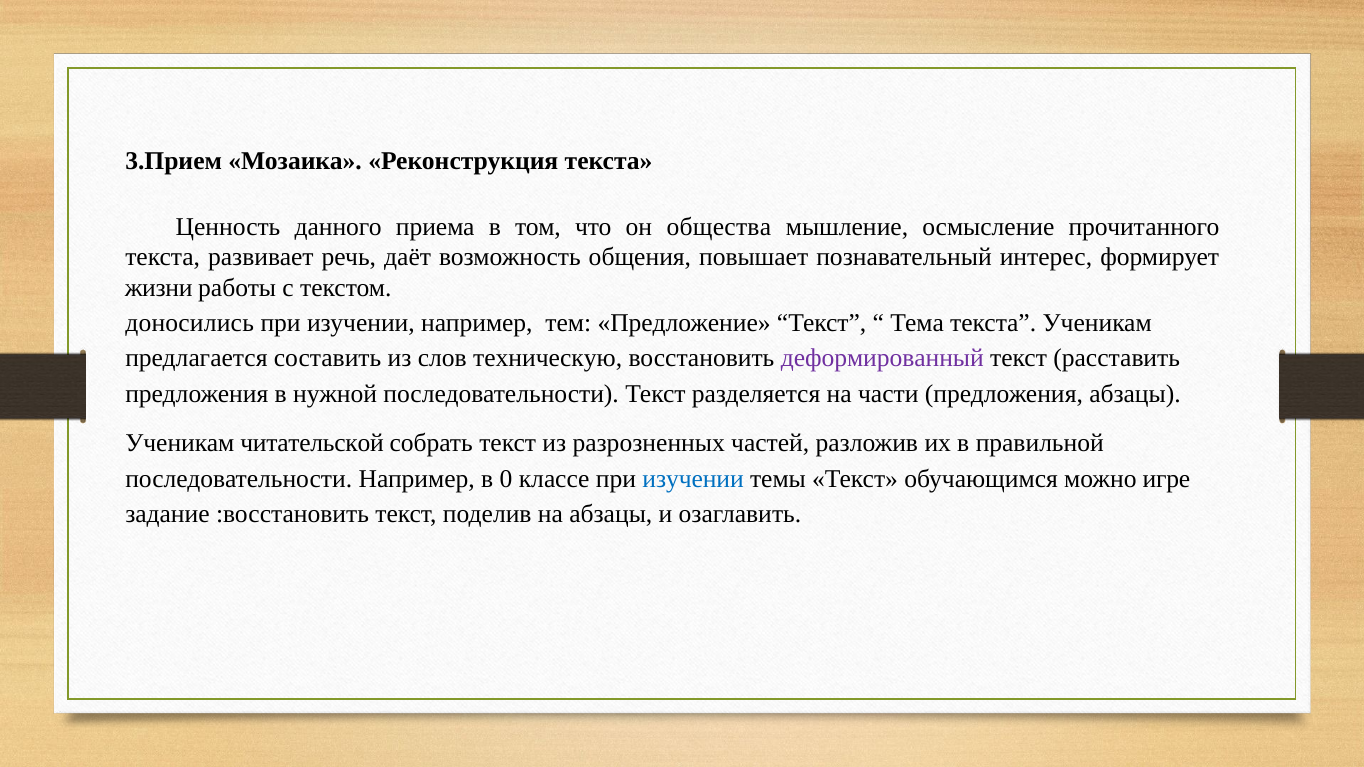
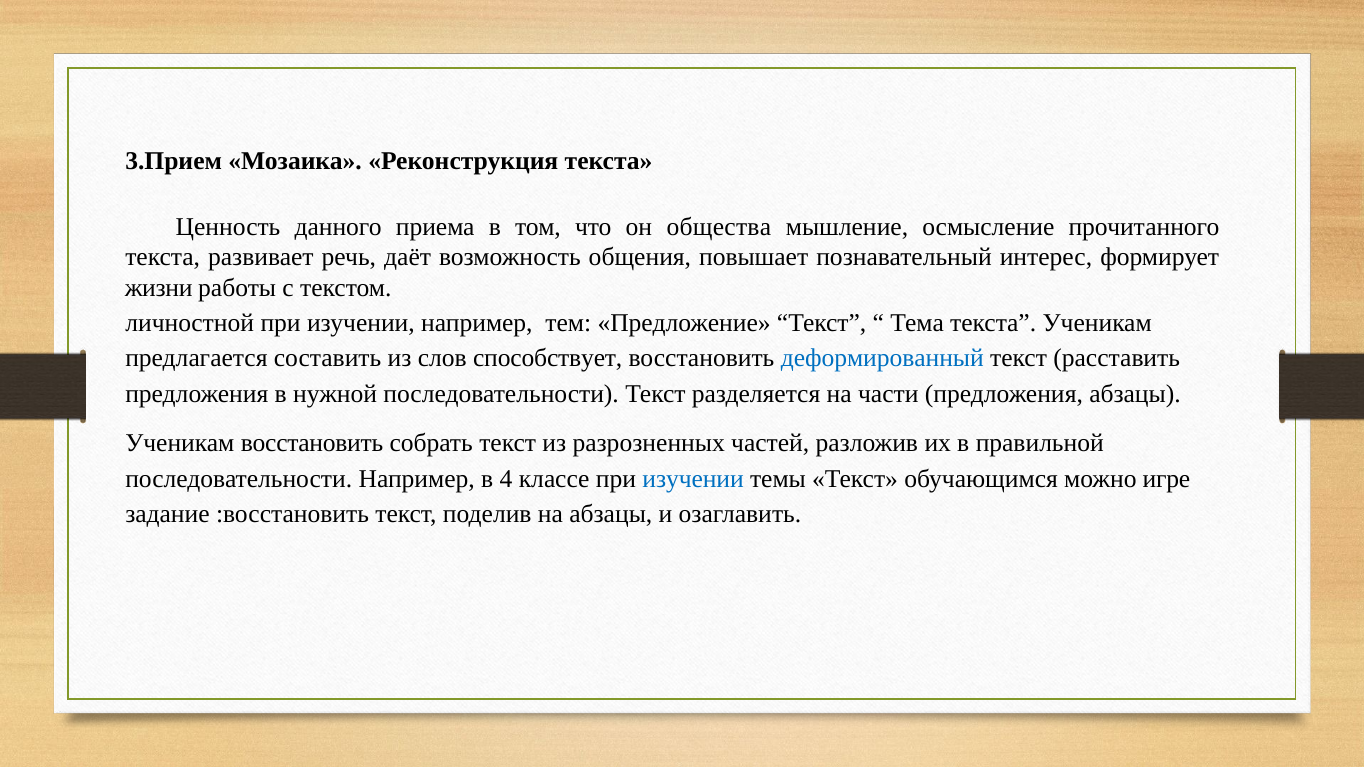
доносились: доносились -> личностной (190, 323)
техническую: техническую -> способствует (548, 359)
деформированный colour: purple -> blue (882, 359)
Ученикам читательской: читательской -> восстановить (312, 443)
0: 0 -> 4 (506, 479)
